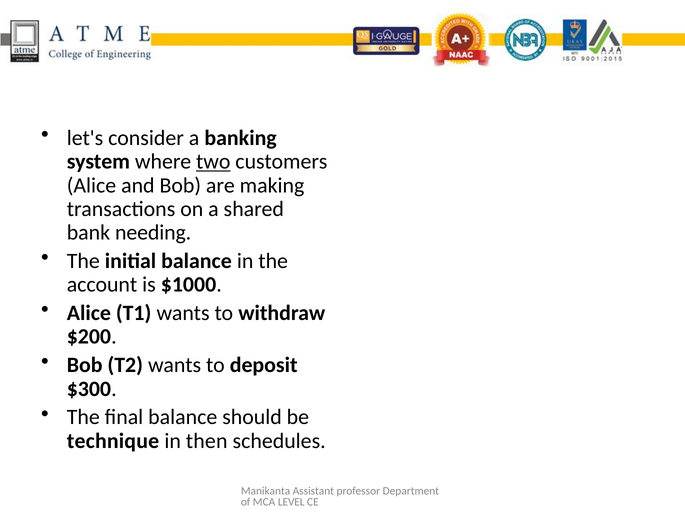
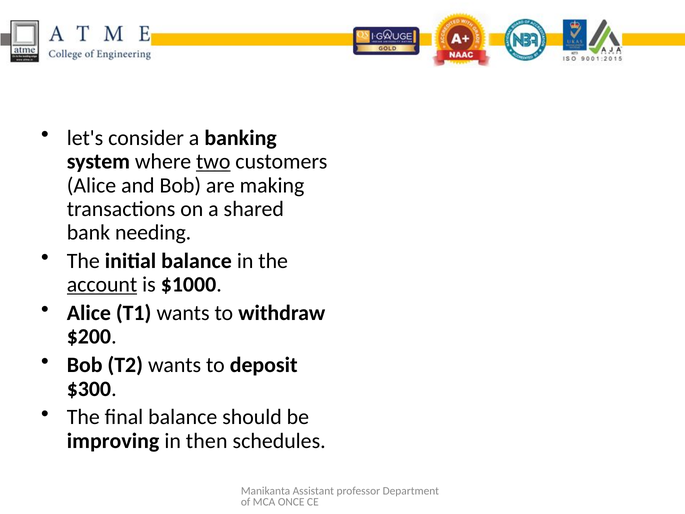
account underline: none -> present (102, 285)
technique: technique -> improving (113, 441)
LEVEL: LEVEL -> ONCE (291, 502)
